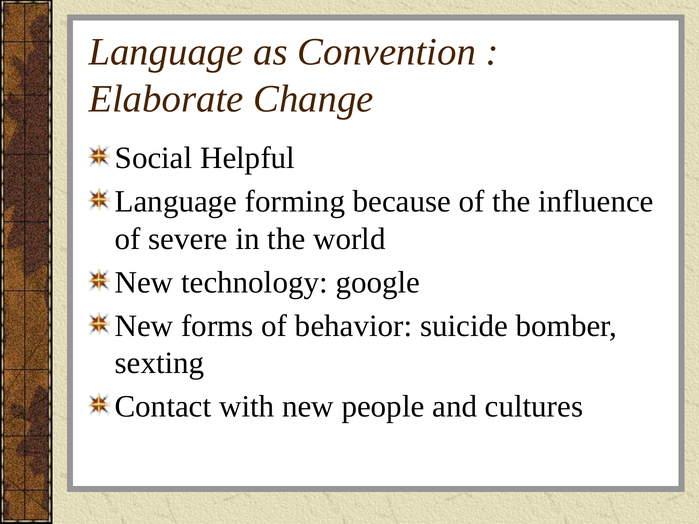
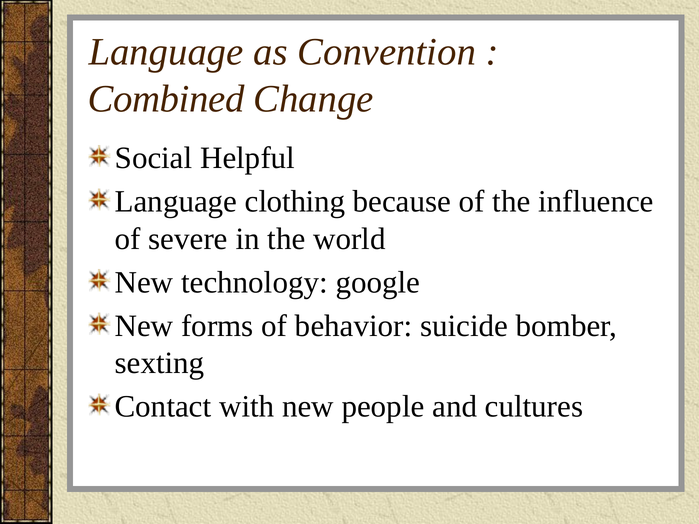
Elaborate: Elaborate -> Combined (166, 99)
forming: forming -> clothing (295, 202)
